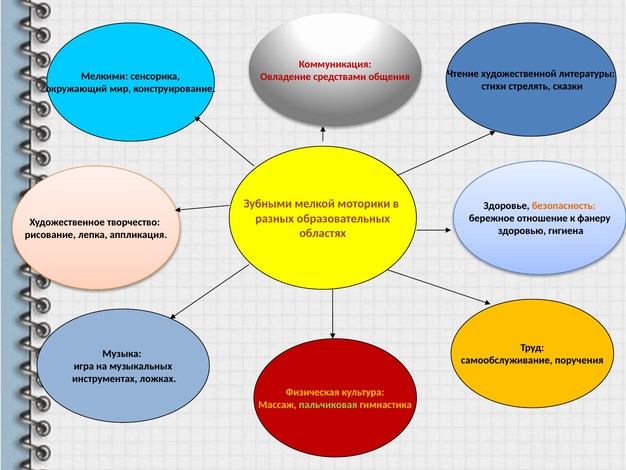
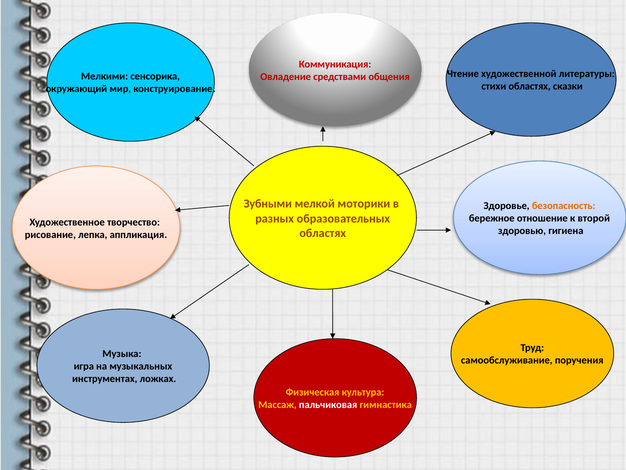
стихи стрелять: стрелять -> областях (530, 86)
фанеру: фанеру -> второй (594, 218)
пальчиковая colour: light green -> white (328, 404)
